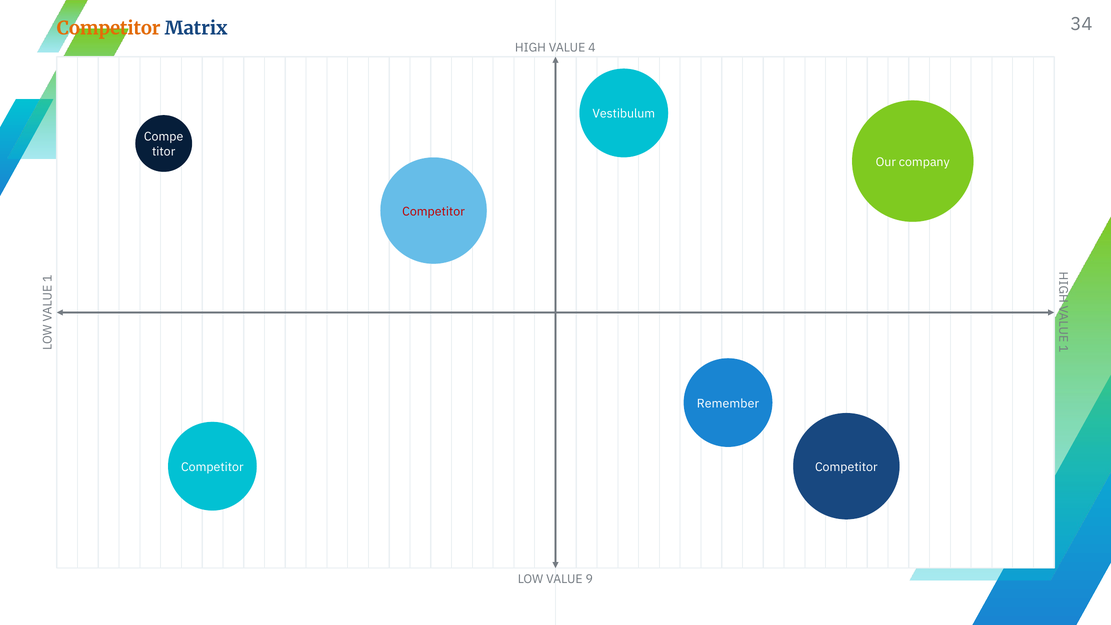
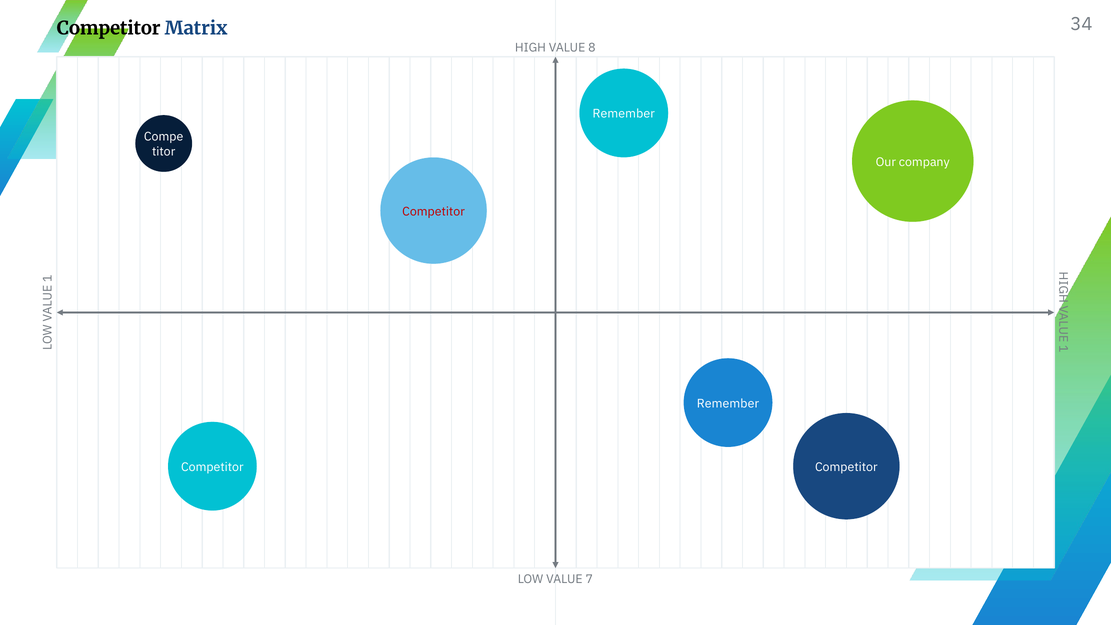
Competitor colour: orange -> black (109, 28)
4: 4 -> 8 (592, 48)
Vestibulum: Vestibulum -> Remember (624, 114)
9: 9 -> 7 (589, 579)
